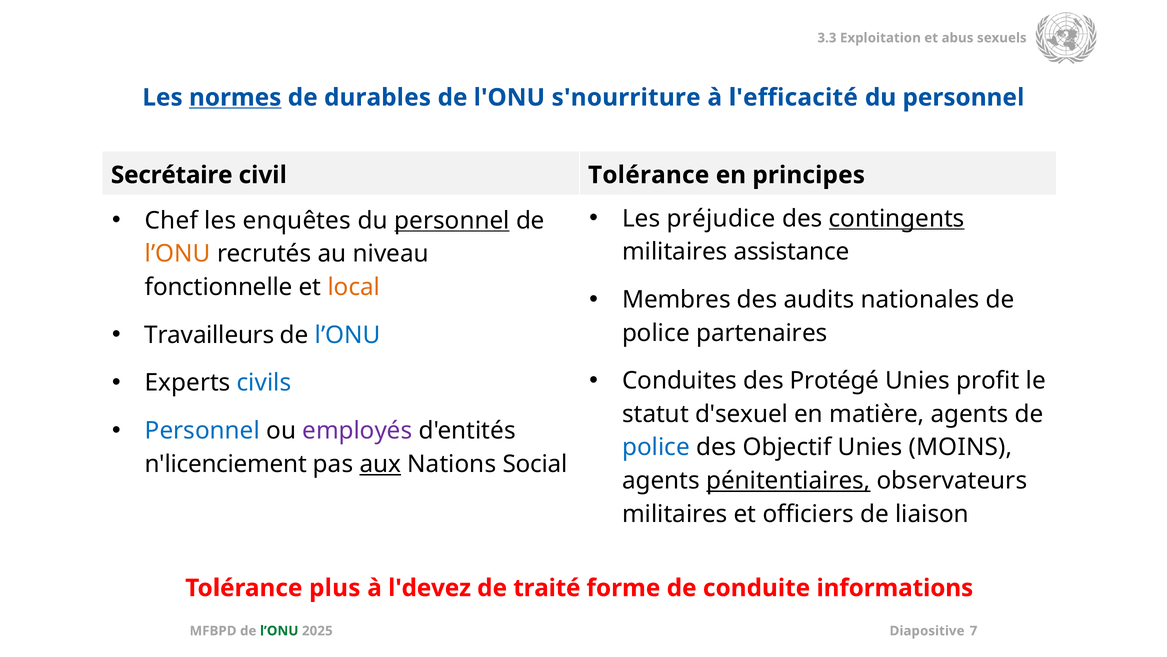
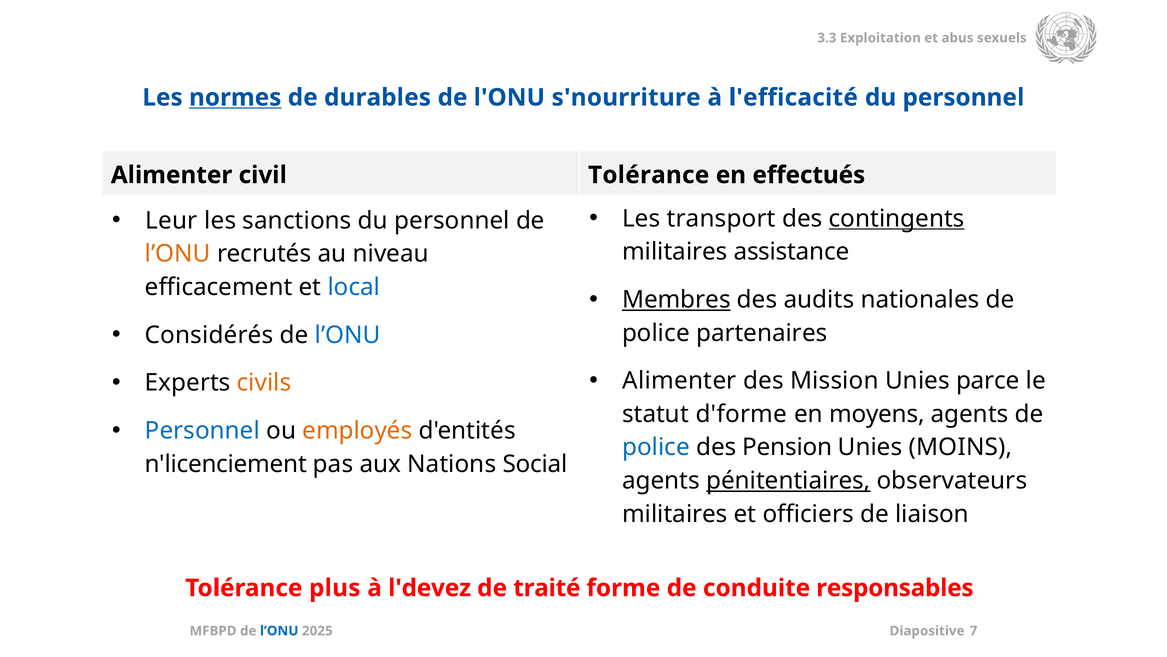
Secrétaire: Secrétaire -> Alimenter (172, 175)
principes: principes -> effectués (809, 175)
préjudice: préjudice -> transport (721, 218)
Chef: Chef -> Leur (171, 220)
enquêtes: enquêtes -> sanctions (297, 220)
personnel underline: present -> none (452, 220)
fonctionnelle: fonctionnelle -> efficacement (219, 287)
local colour: orange -> blue (354, 287)
Membres underline: none -> present (676, 299)
Travailleurs: Travailleurs -> Considérés (209, 335)
Conduites: Conduites -> Alimenter (679, 381)
Protégé: Protégé -> Mission (834, 381)
profit: profit -> parce (988, 381)
civils colour: blue -> orange (264, 383)
d'sexuel: d'sexuel -> d'forme (741, 414)
matière: matière -> moyens (877, 414)
employés colour: purple -> orange (357, 430)
Objectif: Objectif -> Pension (787, 447)
aux underline: present -> none (380, 464)
informations: informations -> responsables (895, 588)
l’ONU colour: green -> blue (279, 630)
